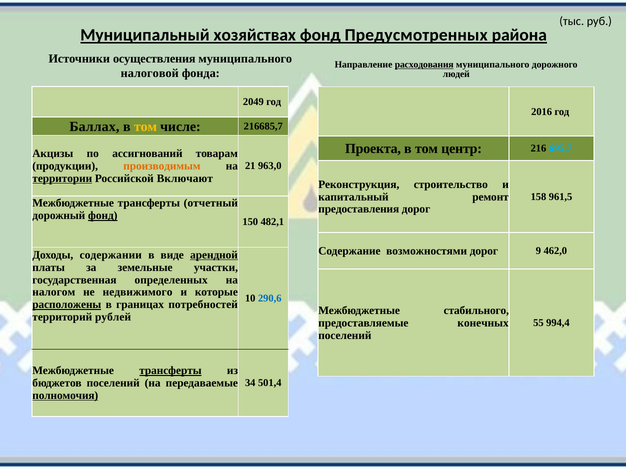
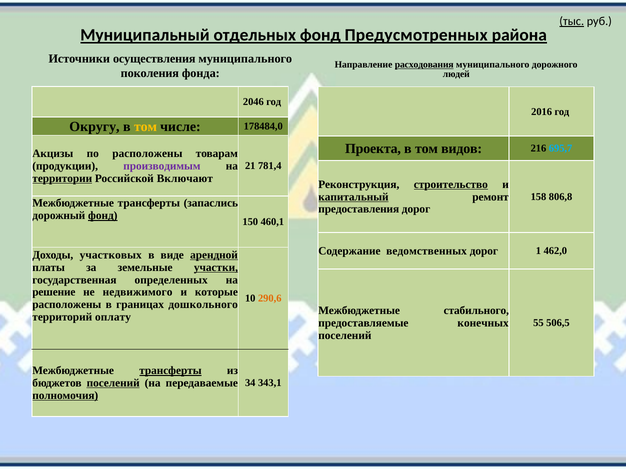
тыс underline: none -> present (572, 21)
хозяйствах: хозяйствах -> отдельных (255, 35)
налоговой: налоговой -> поколения (150, 73)
2049: 2049 -> 2046 (253, 102)
Баллах: Баллах -> Округу (94, 127)
216685,7: 216685,7 -> 178484,0 (263, 127)
центр: центр -> видов (462, 149)
по ассигнований: ассигнований -> расположены (147, 154)
производимым colour: orange -> purple (162, 166)
963,0: 963,0 -> 781,4 (270, 166)
строительство underline: none -> present (451, 185)
капитальный underline: none -> present (353, 197)
961,5: 961,5 -> 806,8 (561, 197)
отчетный: отчетный -> запаслись (211, 203)
482,1: 482,1 -> 460,1 (272, 222)
возможностями: возможностями -> ведомственных (427, 251)
9: 9 -> 1 (538, 251)
содержании: содержании -> участковых (111, 255)
участки underline: none -> present (216, 268)
налогом: налогом -> решение (54, 293)
290,6 colour: blue -> orange (270, 299)
расположены underline: present -> none (67, 305)
потребностей: потребностей -> дошкольного (203, 305)
рублей: рублей -> оплату (113, 317)
994,4: 994,4 -> 506,5 (558, 323)
поселений underline: none -> present (113, 383)
501,4: 501,4 -> 343,1 (270, 383)
